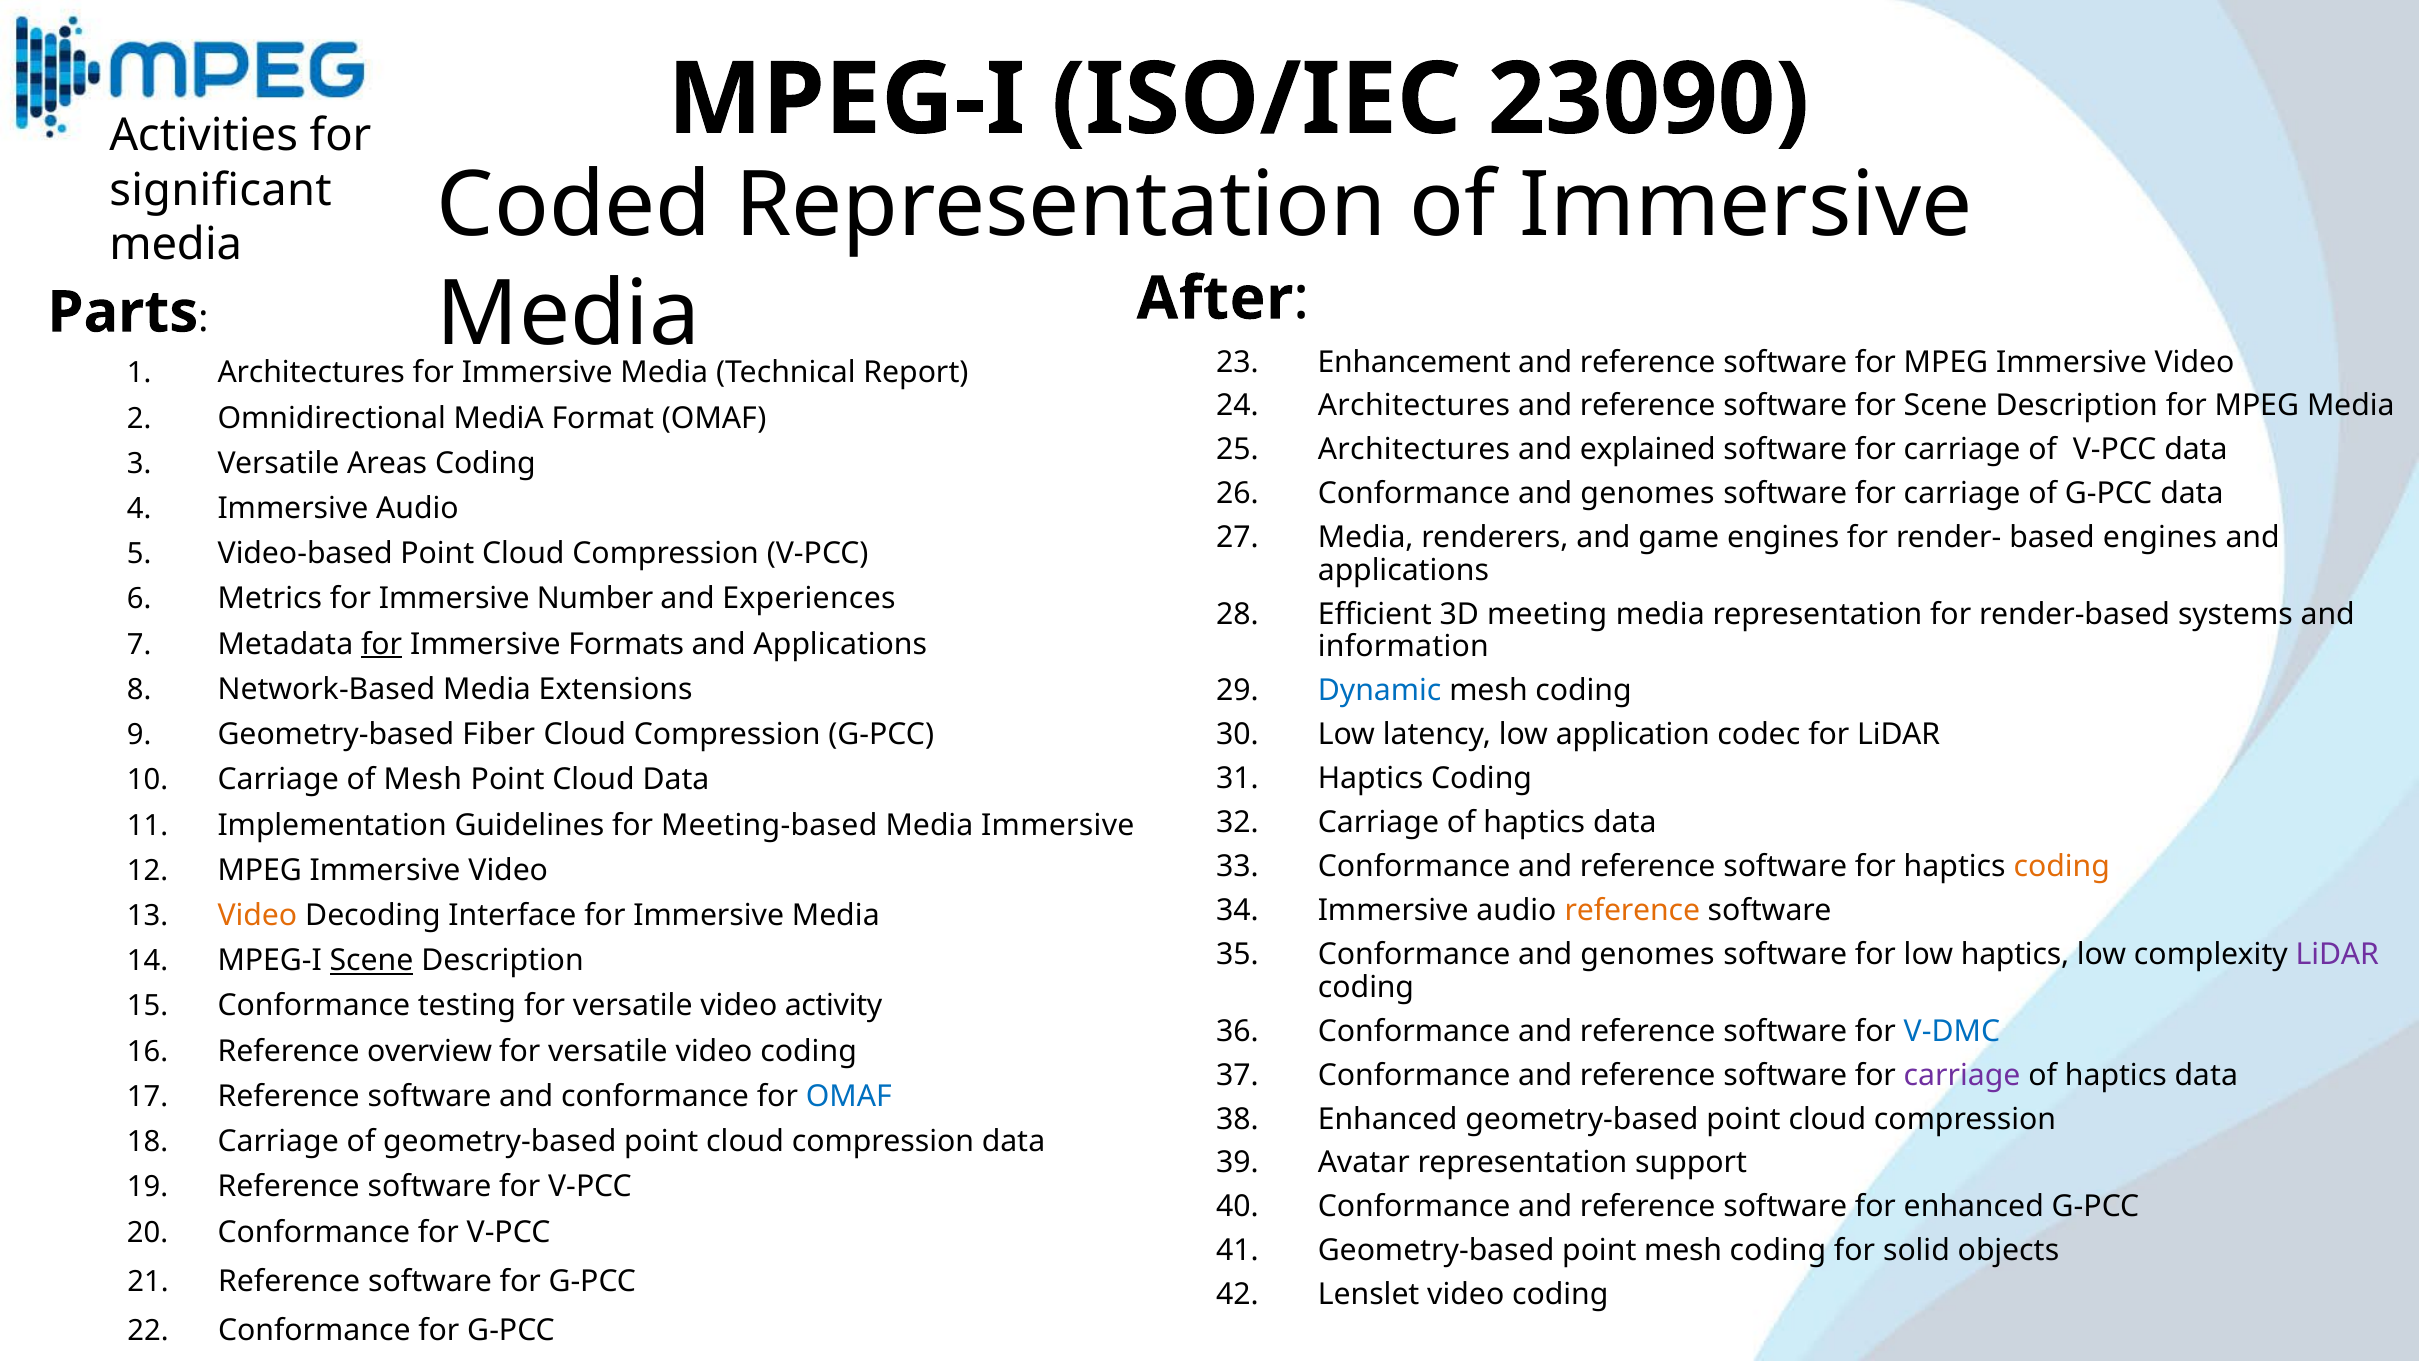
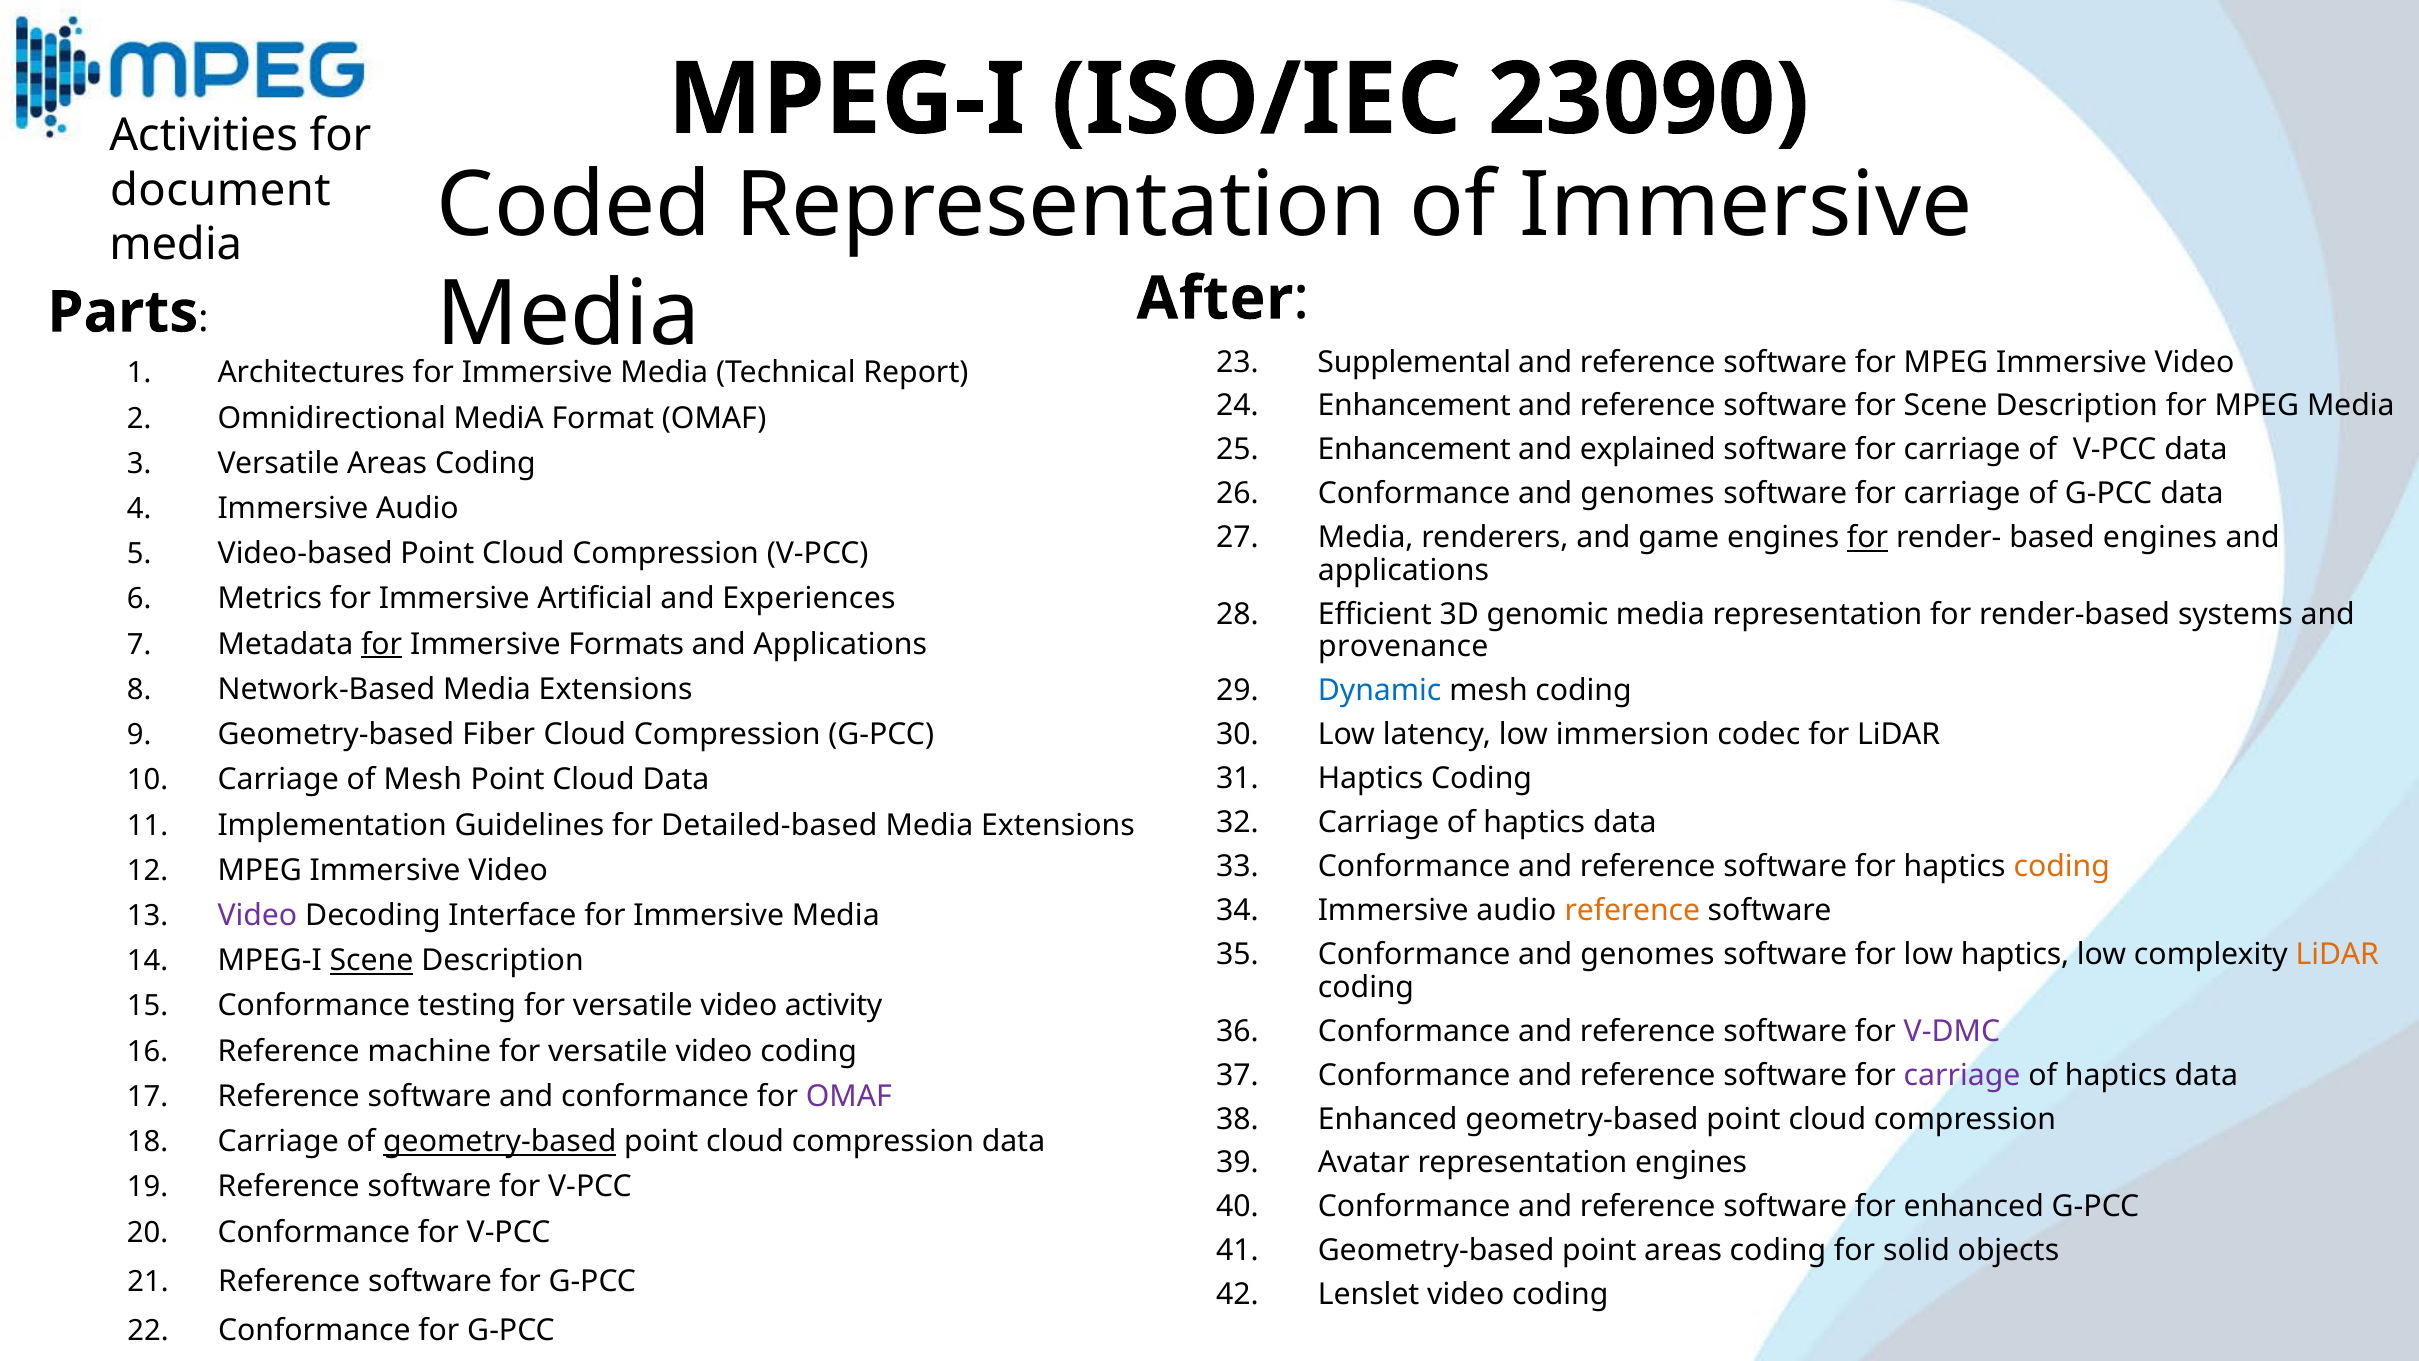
significant: significant -> document (220, 190)
Enhancement: Enhancement -> Supplemental (1414, 362)
Architectures: Architectures -> Enhancement (1414, 406)
Architectures: Architectures -> Enhancement (1414, 450)
for underline: none -> present (1868, 538)
Number: Number -> Artificial (595, 599)
meeting: meeting -> genomic (1548, 614)
information: information -> provenance (1403, 647)
application: application -> immersion (1633, 735)
Meeting-based: Meeting-based -> Detailed-based (769, 825)
Immersive: Immersive -> Extensions (1058, 825)
Video colour: orange -> purple (257, 915)
LiDAR colour: purple -> orange (2337, 954)
V-DMC colour: blue -> purple (1952, 1031)
overview: overview -> machine (429, 1051)
OMAF colour: blue -> purple (849, 1096)
geometry-based underline: none -> present (500, 1141)
representation support: support -> engines (1691, 1163)
point mesh: mesh -> areas (1683, 1251)
